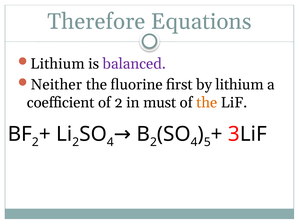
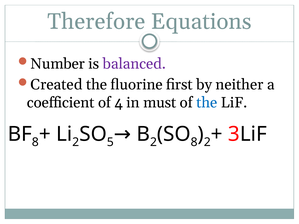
Lithium: Lithium -> Number (58, 64)
Neither: Neither -> Created (57, 85)
by lithium: lithium -> neither (240, 85)
of 2: 2 -> 4 (119, 103)
the colour: orange -> blue (207, 103)
4: 4 -> 8 (194, 142)
5: 5 -> 2 (207, 142)
2: 2 -> 8 (35, 142)
4: 4 -> 5 (110, 142)
